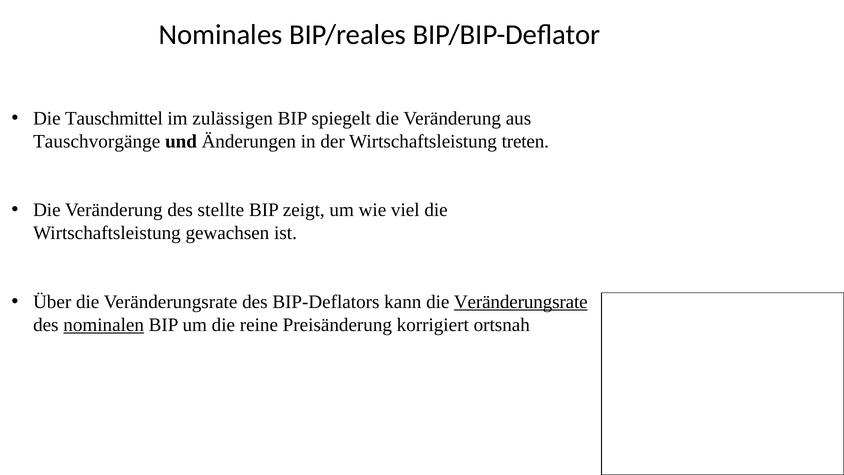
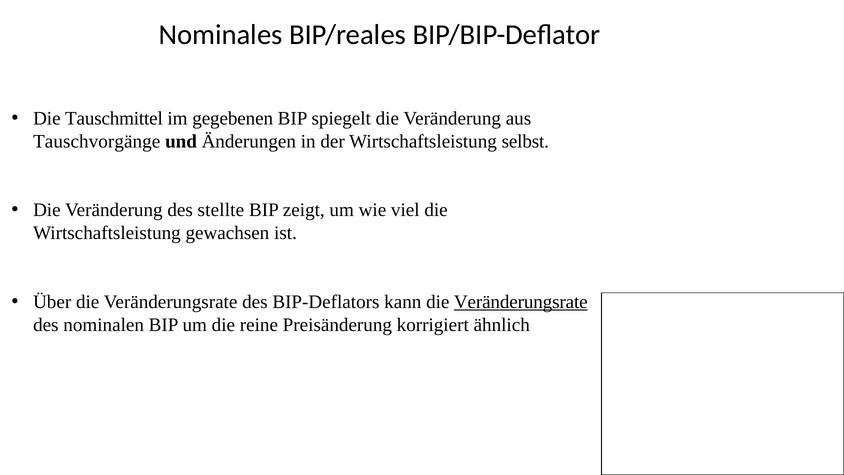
zulässigen: zulässigen -> gegebenen (233, 118)
treten: treten -> selbst (525, 141)
nominalen underline: present -> none (104, 325)
ortsnah: ortsnah -> ähnlich (502, 325)
